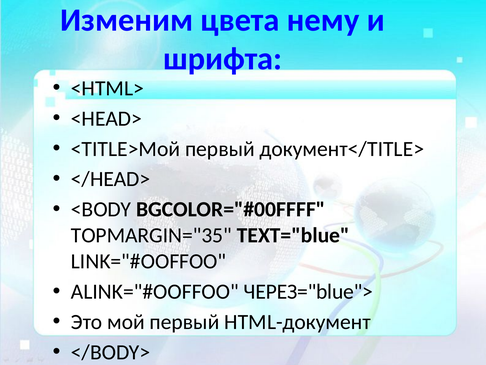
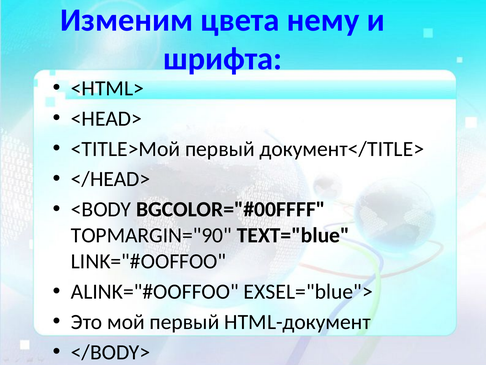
TOPMARGIN="35: TOPMARGIN="35 -> TOPMARGIN="90 (151, 235)
ЧЕРЕЗ="blue">: ЧЕРЕЗ="blue"> -> EXSEL="blue"> (308, 291)
